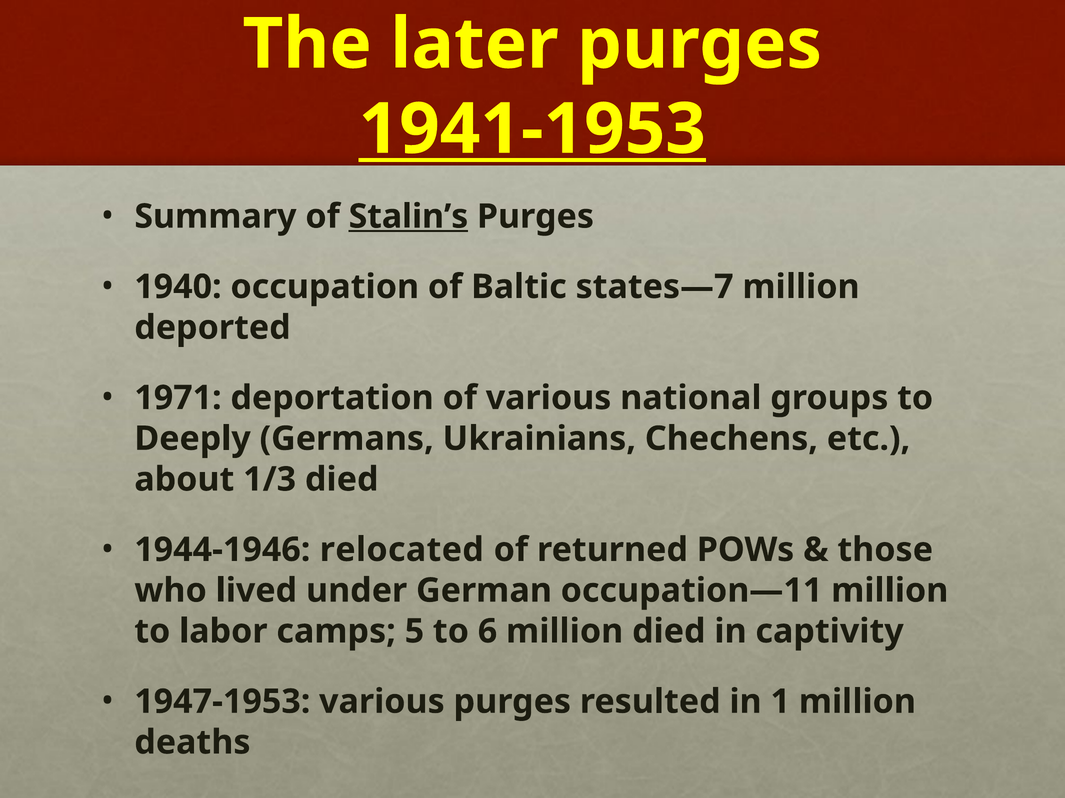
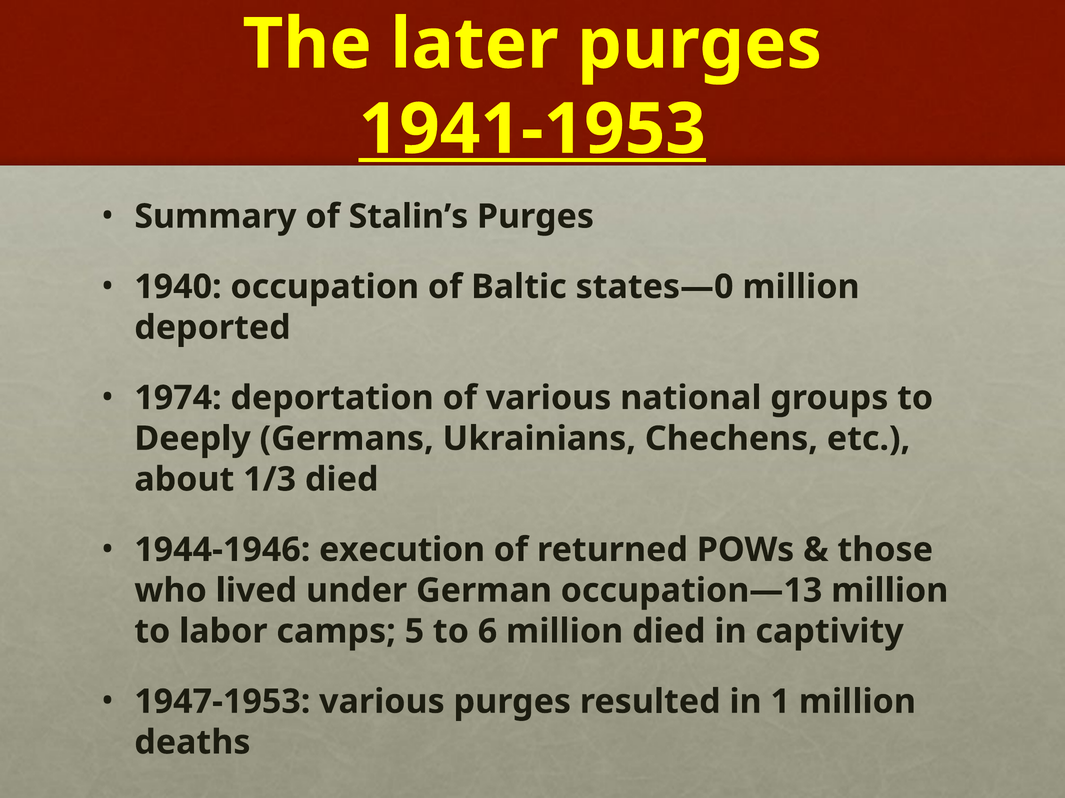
Stalin’s underline: present -> none (408, 217)
states—7: states—7 -> states—0 (655, 287)
1971: 1971 -> 1974 (178, 398)
relocated: relocated -> execution (402, 550)
occupation—11: occupation—11 -> occupation—13 (691, 591)
